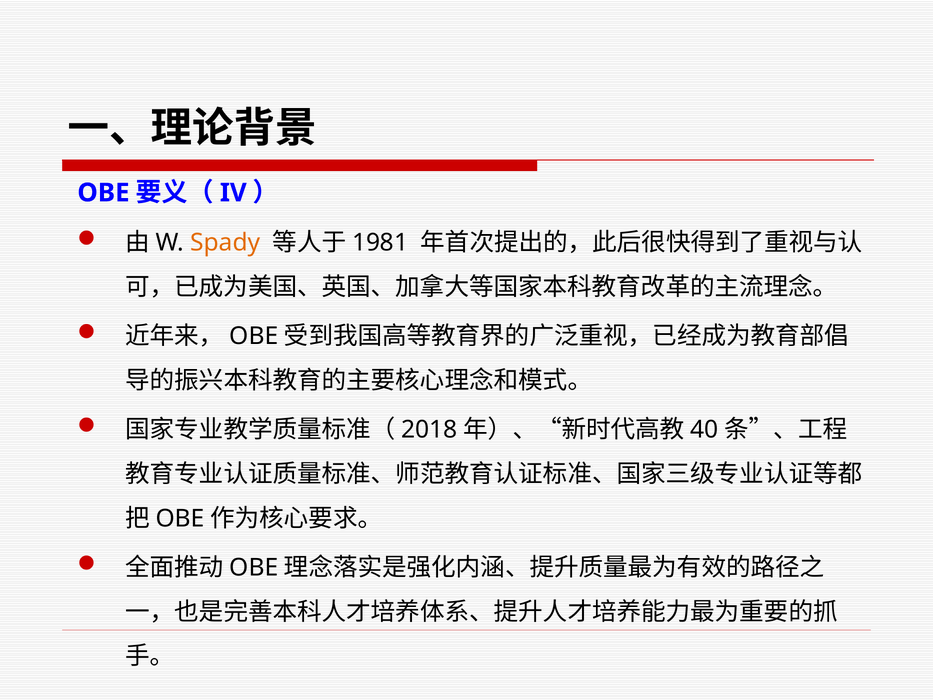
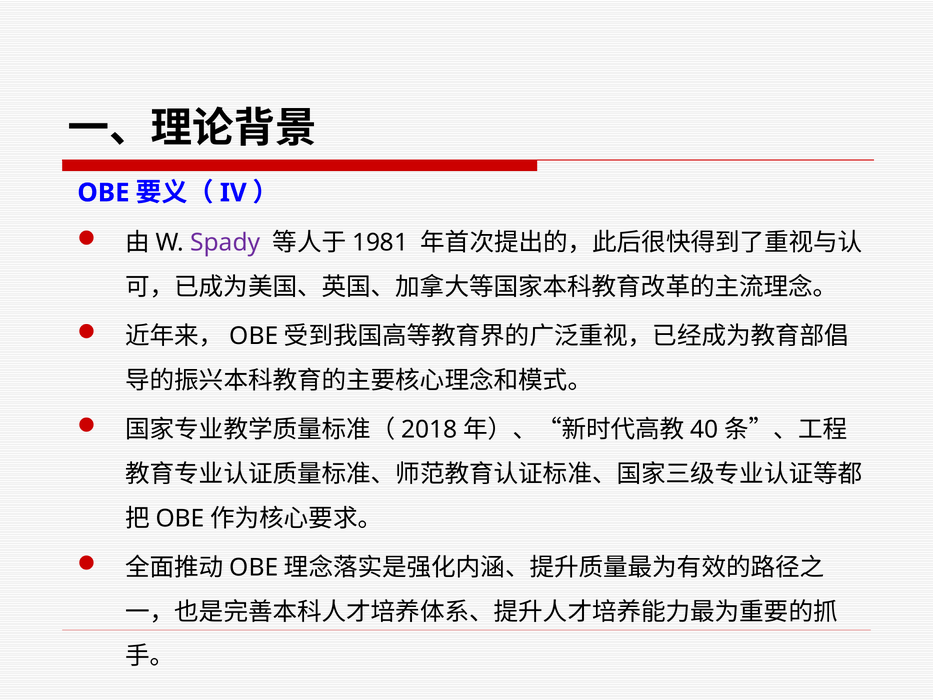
Spady colour: orange -> purple (225, 243)
